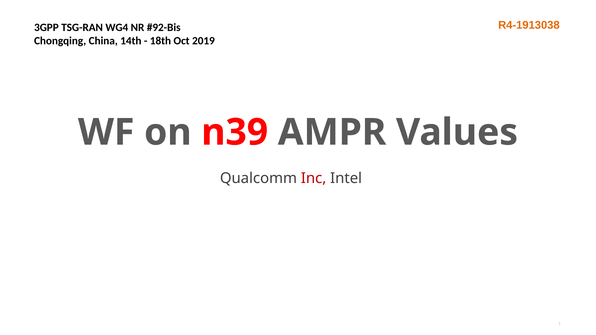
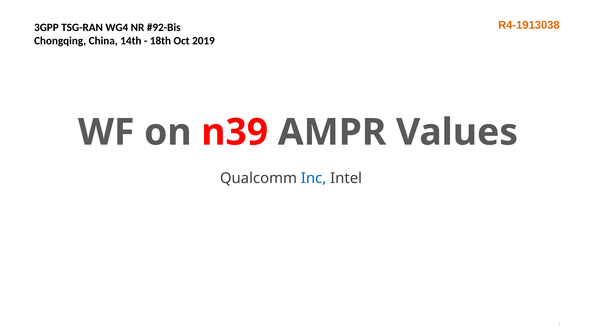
Inc colour: red -> blue (314, 179)
